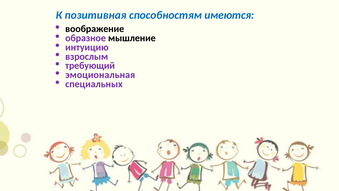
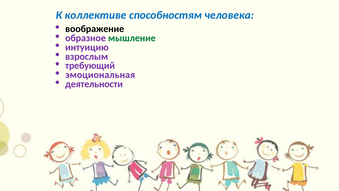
позитивная: позитивная -> коллективе (96, 15)
имеются: имеются -> человека (229, 15)
мышление colour: black -> green (132, 38)
специальных: специальных -> деятельности (94, 84)
